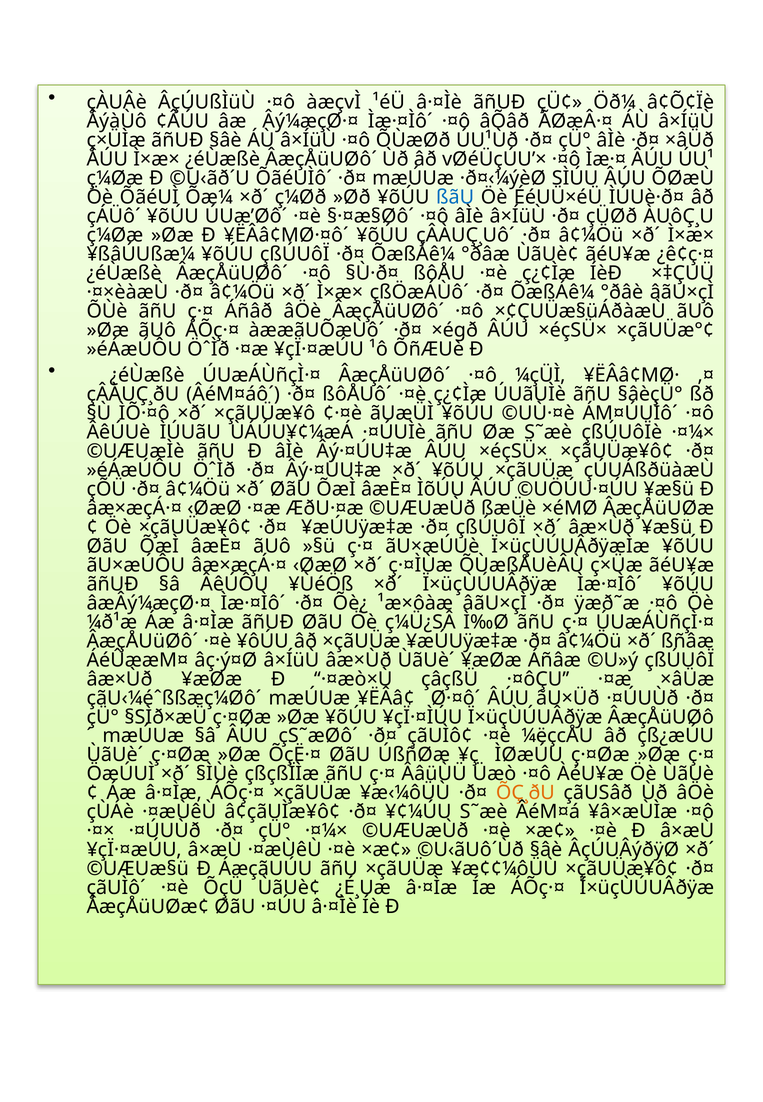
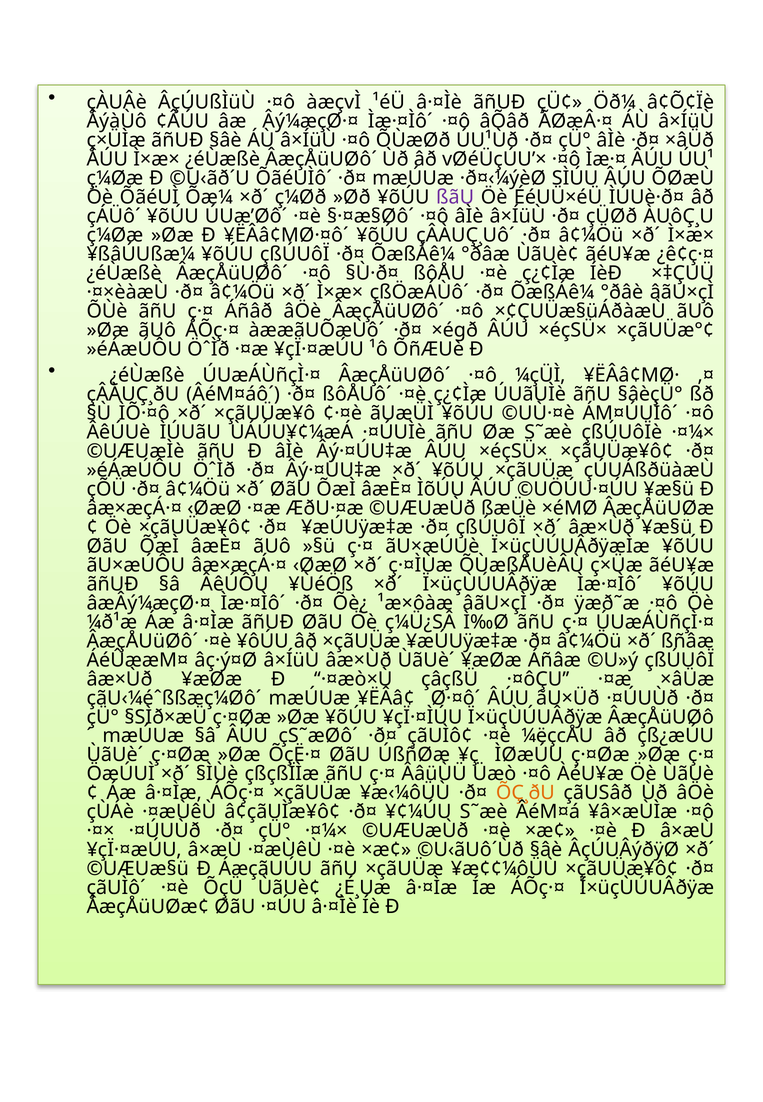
ßãU colour: blue -> purple (455, 197)
